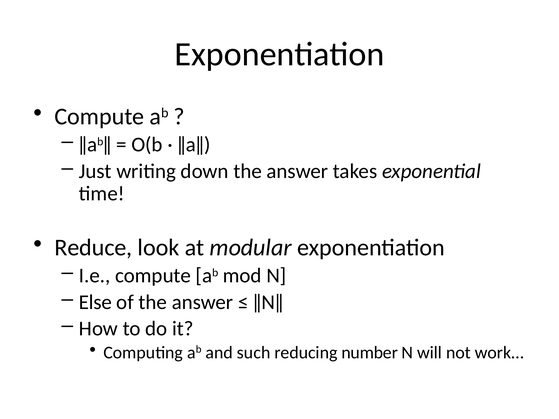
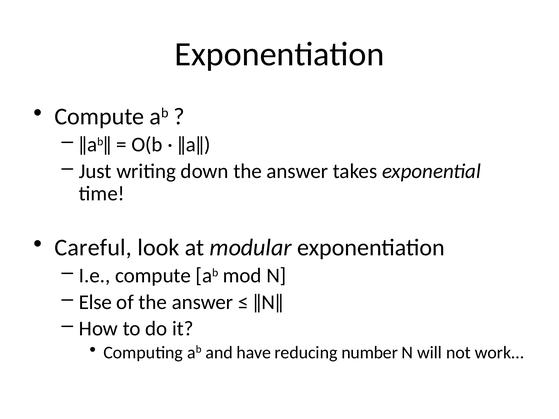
Reduce: Reduce -> Careful (93, 248)
such: such -> have (254, 353)
